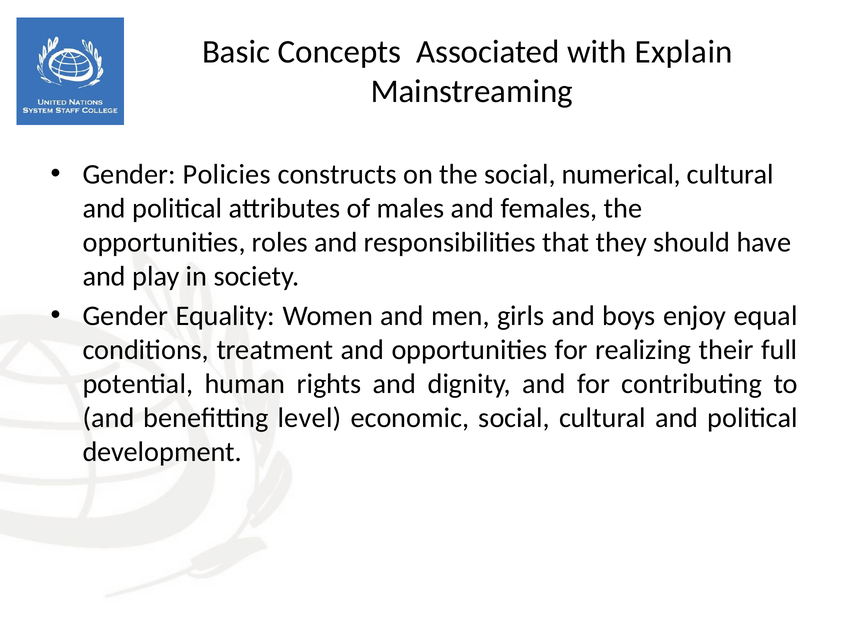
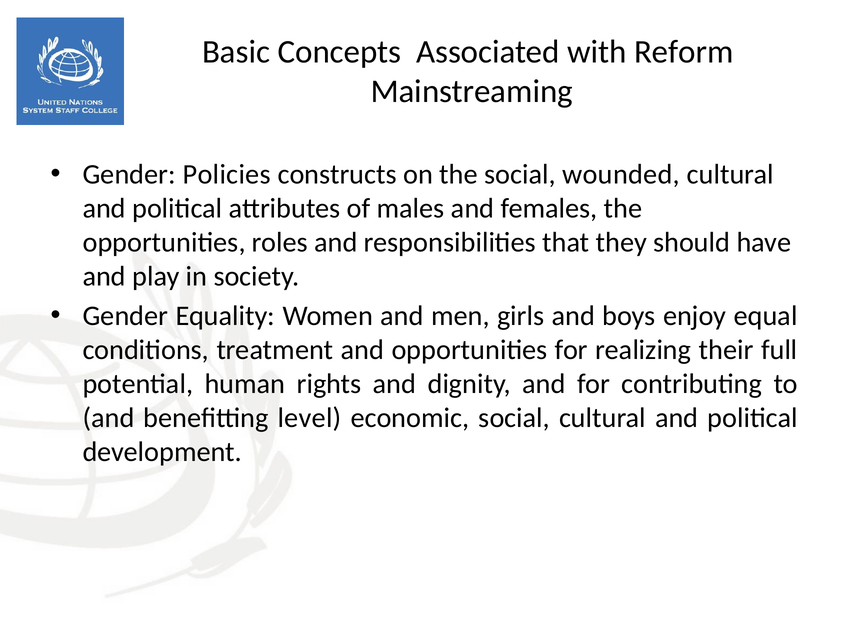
Explain: Explain -> Reform (684, 52)
numerical: numerical -> wounded (621, 174)
